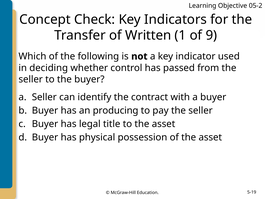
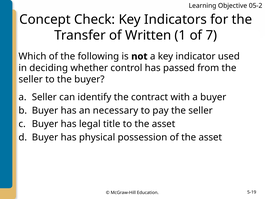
9: 9 -> 7 (211, 35)
producing: producing -> necessary (115, 110)
